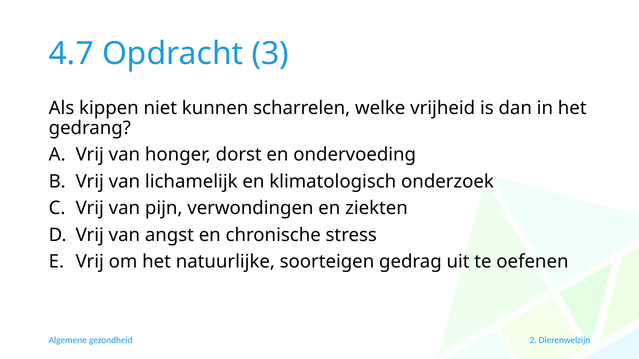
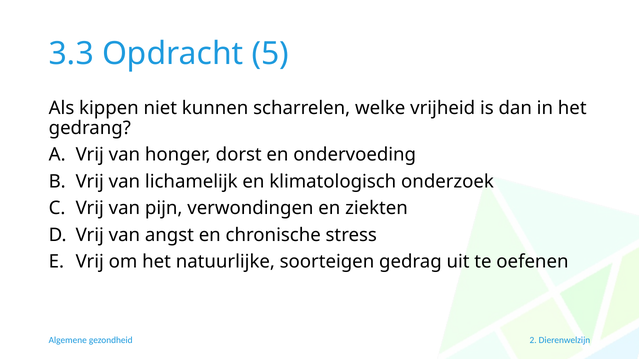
4.7: 4.7 -> 3.3 (71, 54)
3: 3 -> 5 (270, 54)
